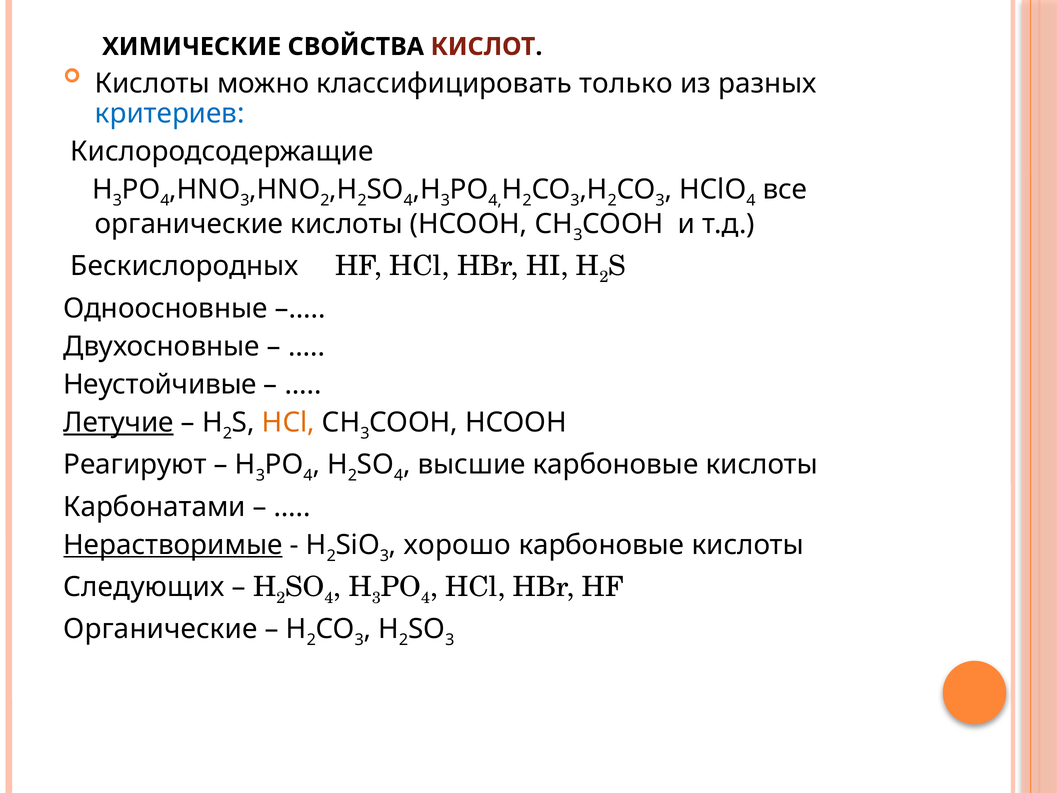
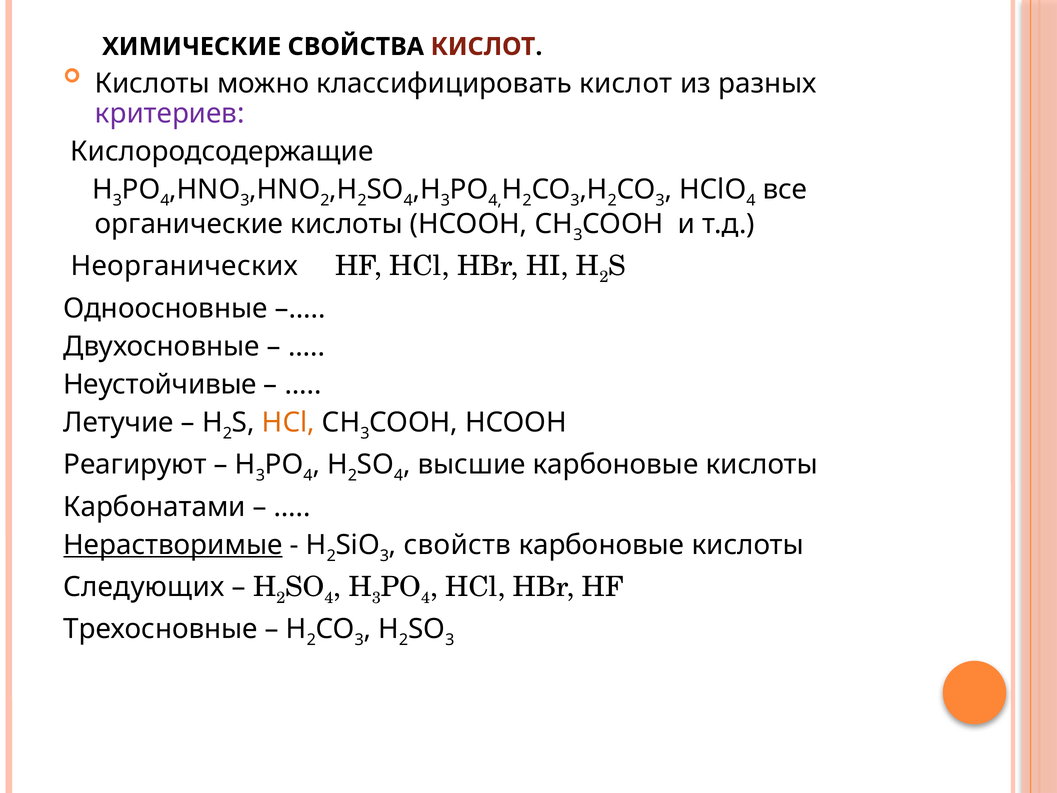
классифицировать только: только -> кислот (626, 84)
критериев colour: blue -> purple (170, 114)
Бескислородных: Бескислородных -> Неорганических (184, 266)
Летучие underline: present -> none (119, 422)
хорошо: хорошо -> свойств (457, 545)
Органические: Органические -> Трехосновные (161, 629)
